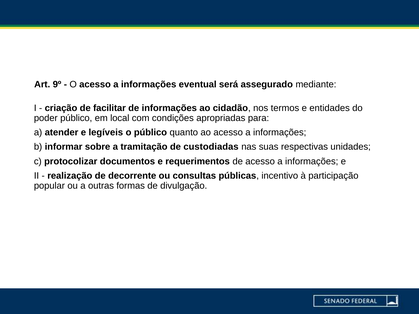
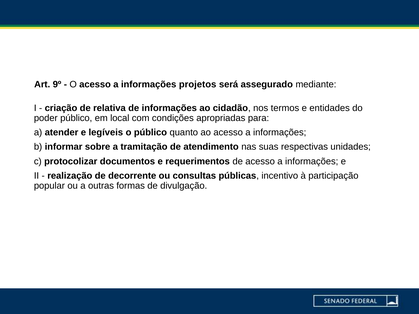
eventual: eventual -> projetos (198, 84)
facilitar: facilitar -> relativa (109, 108)
custodiadas: custodiadas -> atendimento (211, 147)
